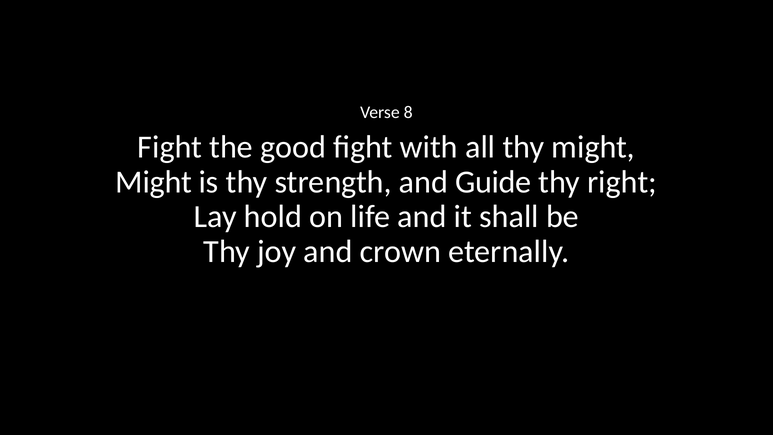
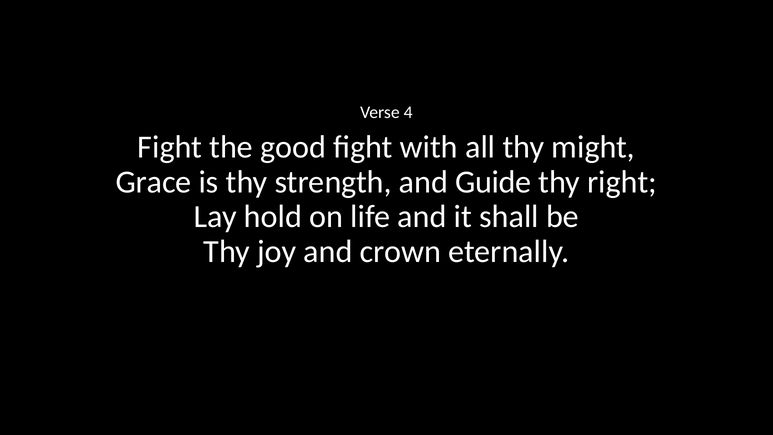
8: 8 -> 4 (408, 112)
Might: Might -> Grace (154, 182)
